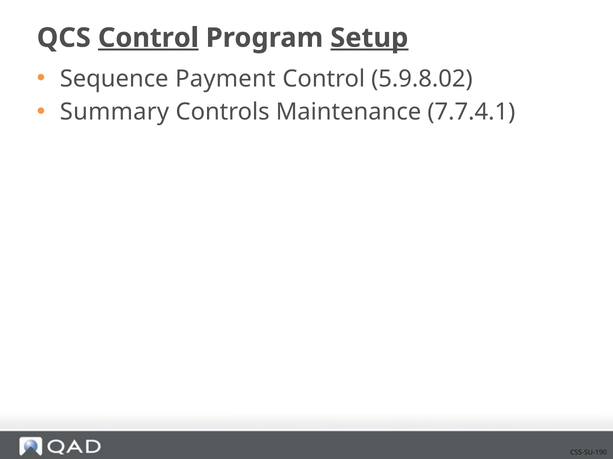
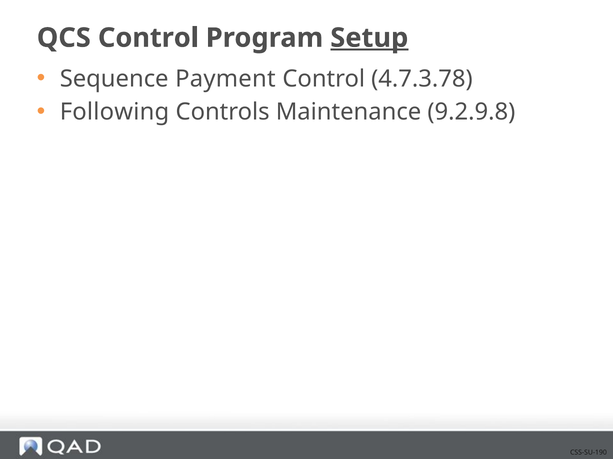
Control underline: present -> none (148, 38)
5.9.8.02: 5.9.8.02 -> 4.7.3.78 (422, 79)
Summary: Summary -> Following (115, 112)
7.7.4.1: 7.7.4.1 -> 9.2.9.8 (471, 112)
